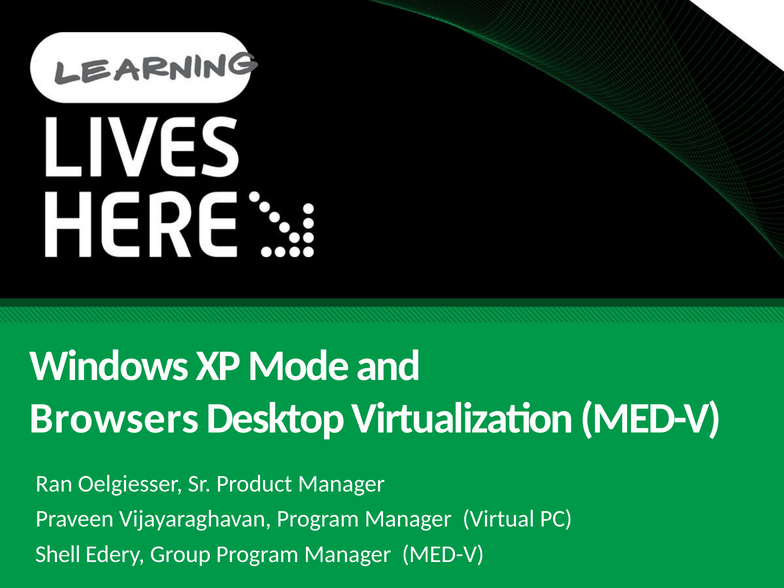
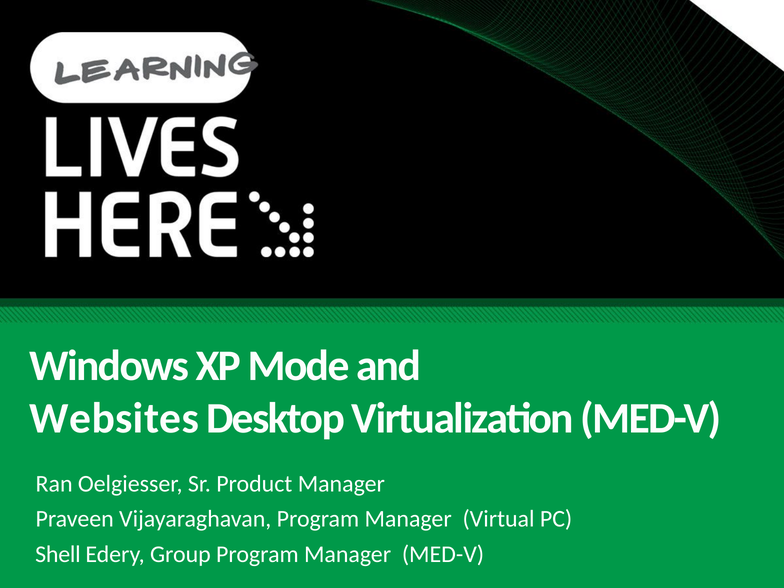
Browsers: Browsers -> Websites (114, 418)
